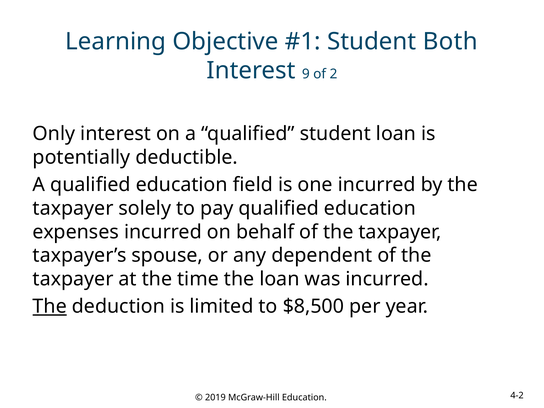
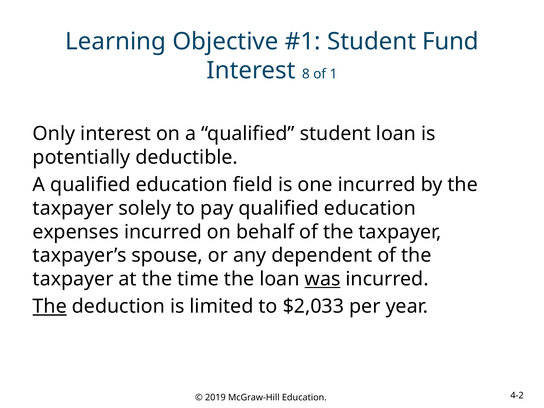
Both: Both -> Fund (451, 41)
9: 9 -> 8 (306, 74)
2: 2 -> 1 (334, 74)
was underline: none -> present (323, 279)
$8,500: $8,500 -> $2,033 (313, 306)
